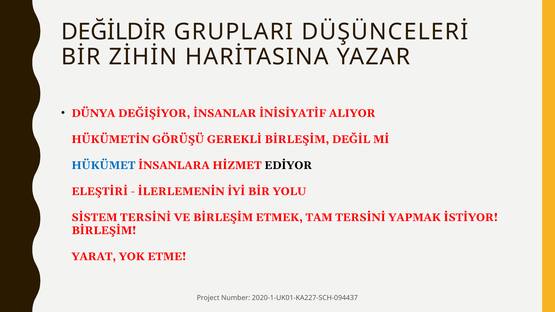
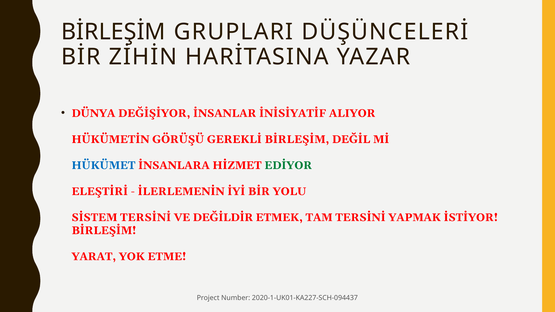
DEĞİLDİR: DEĞİLDİR -> BİRLEŞİM (113, 32)
EDİYOR colour: black -> green (288, 165)
VE BİRLEŞİM: BİRLEŞİM -> DEĞİLDİR (223, 218)
